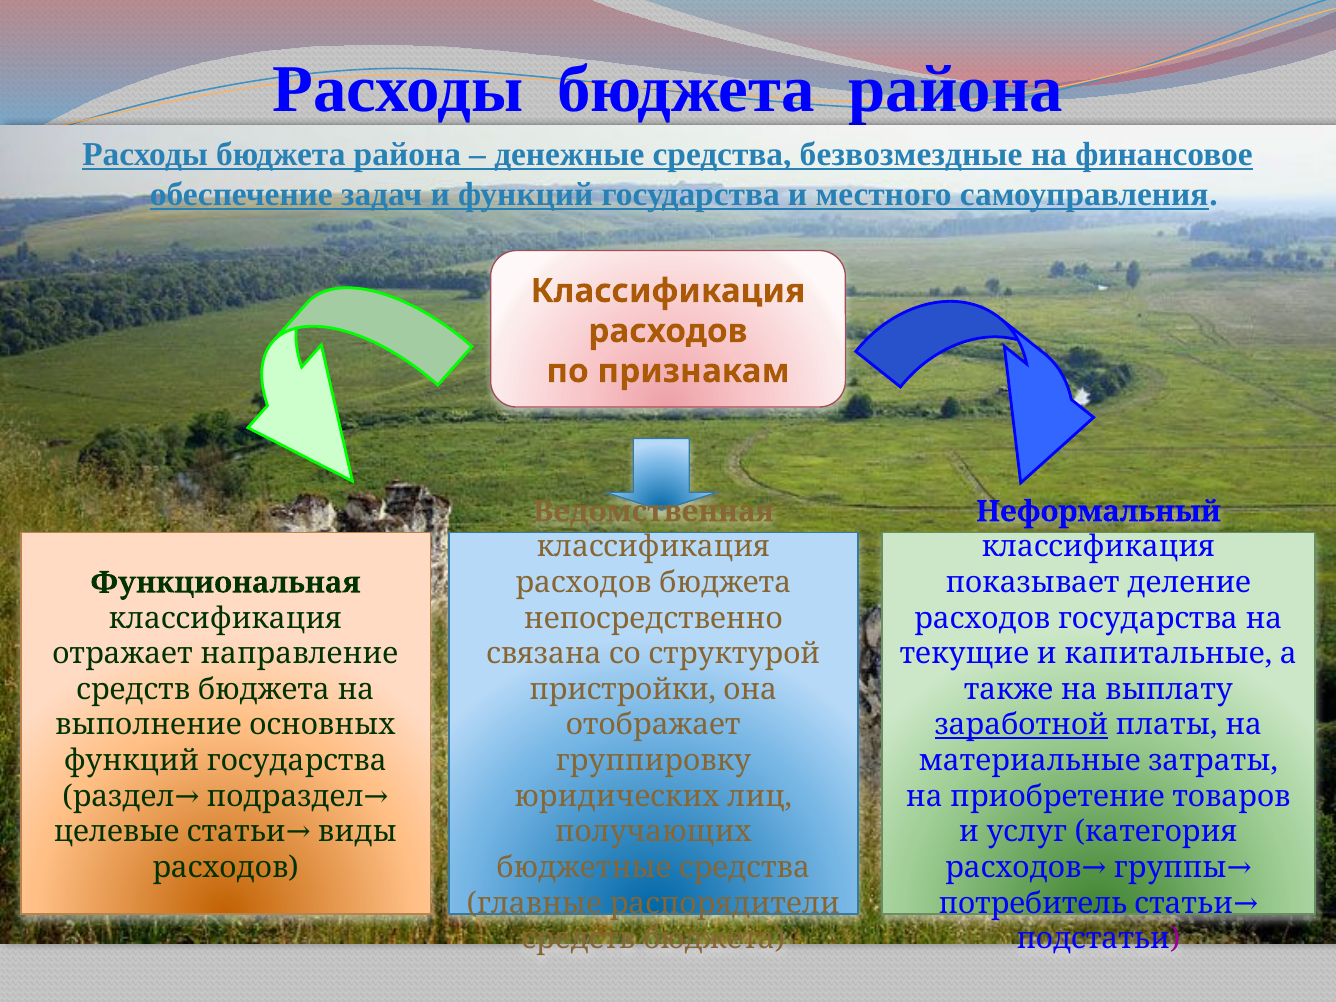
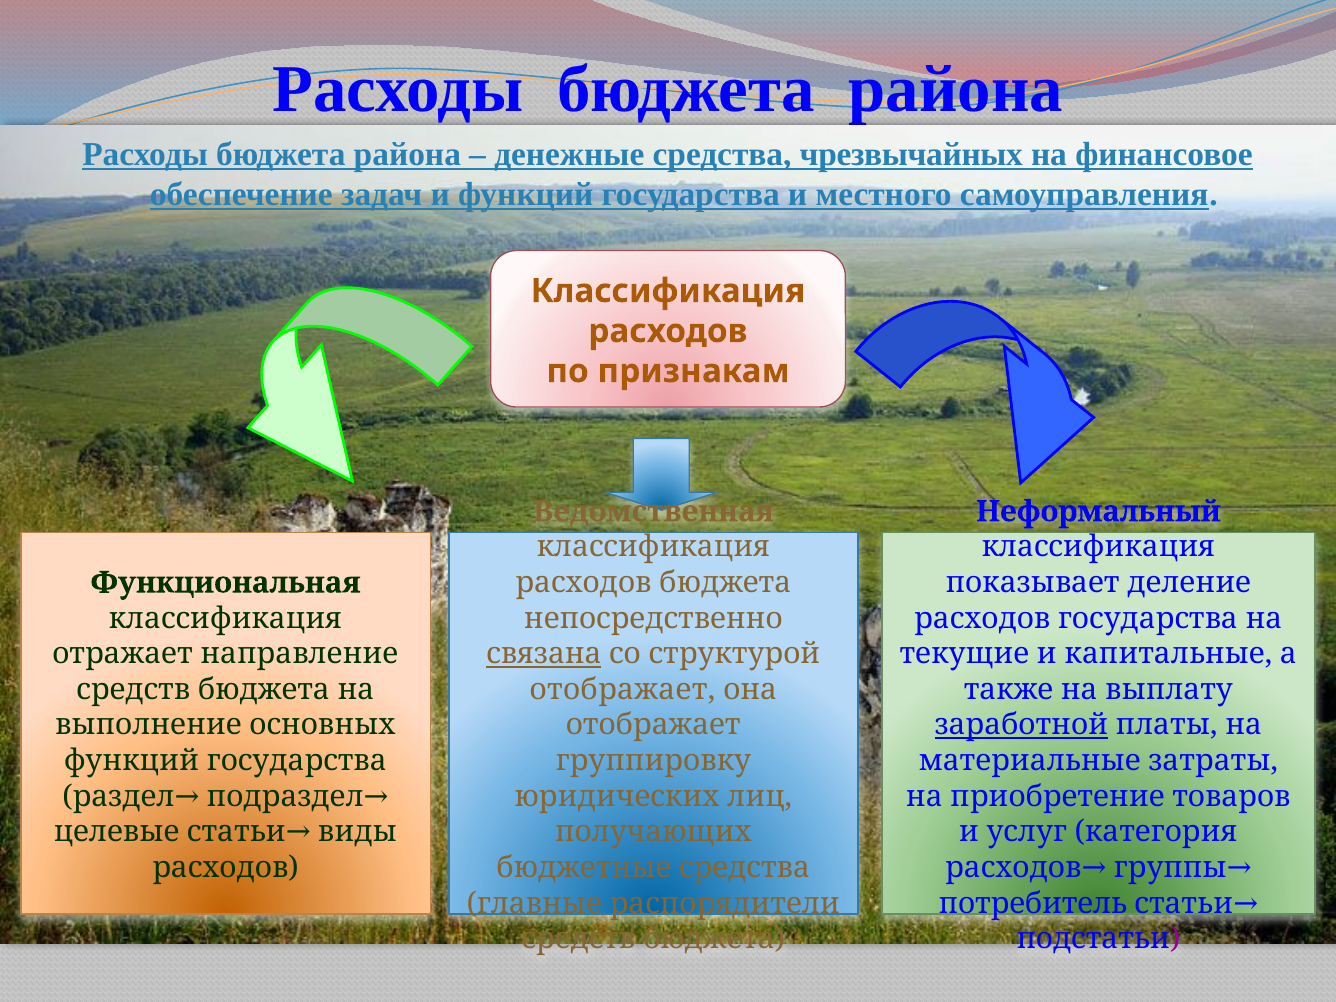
безвозмездные: безвозмездные -> чрезвычайных (911, 154)
связана underline: none -> present (544, 654)
пристройки: пристройки -> отображает (622, 690)
